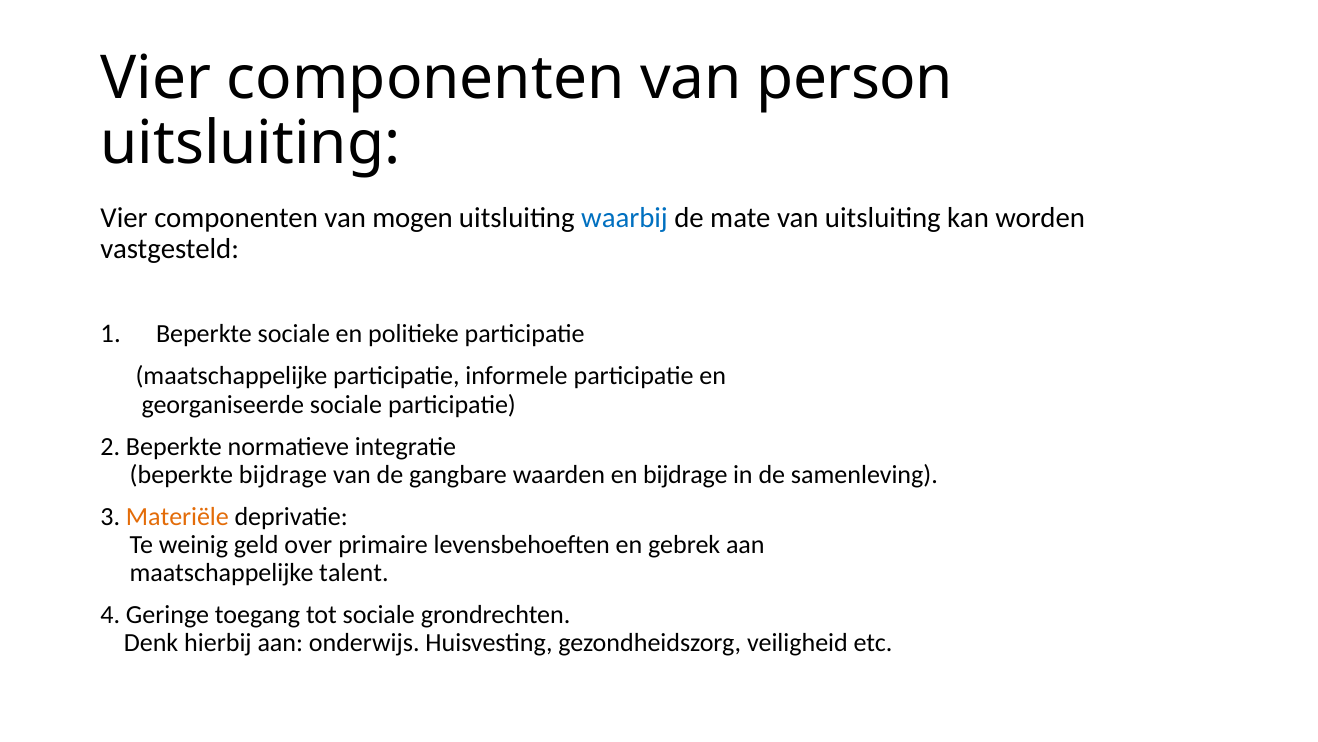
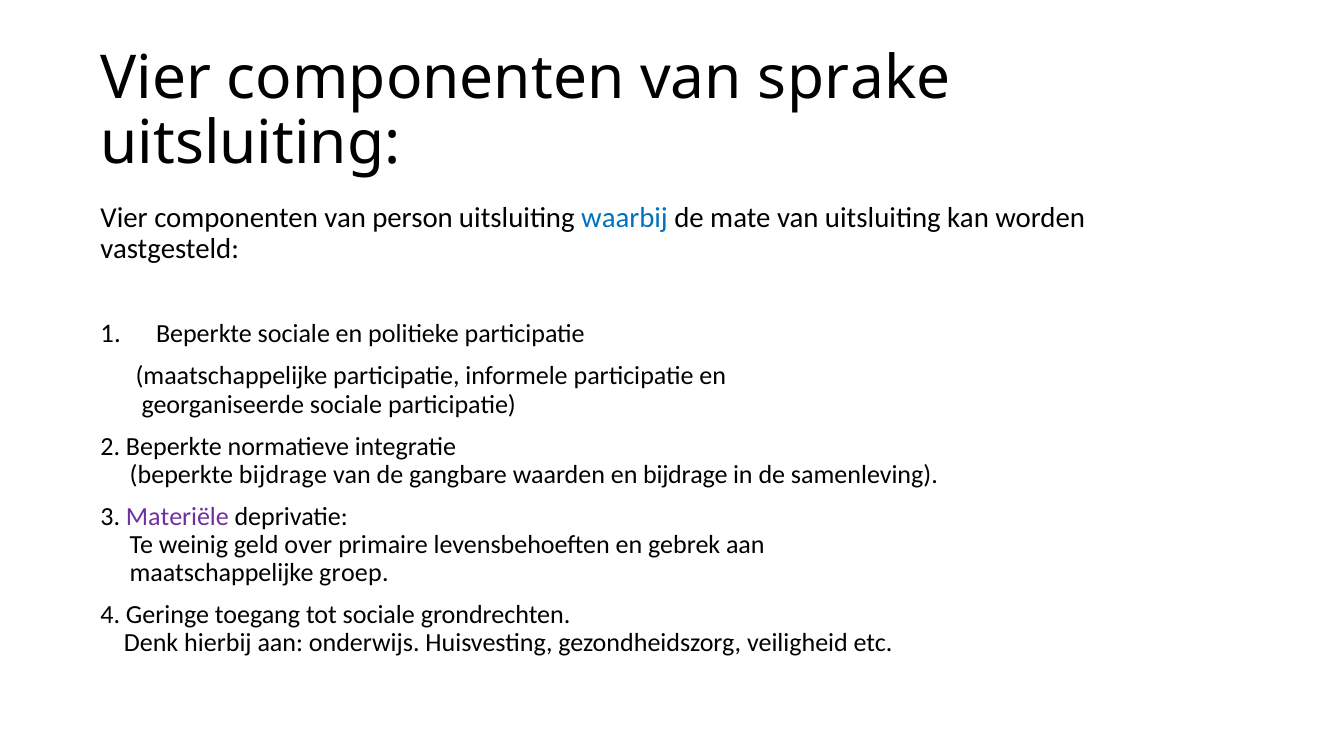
person: person -> sprake (854, 78)
mogen: mogen -> person (413, 218)
Materiële colour: orange -> purple (177, 516)
talent: talent -> groep (354, 573)
